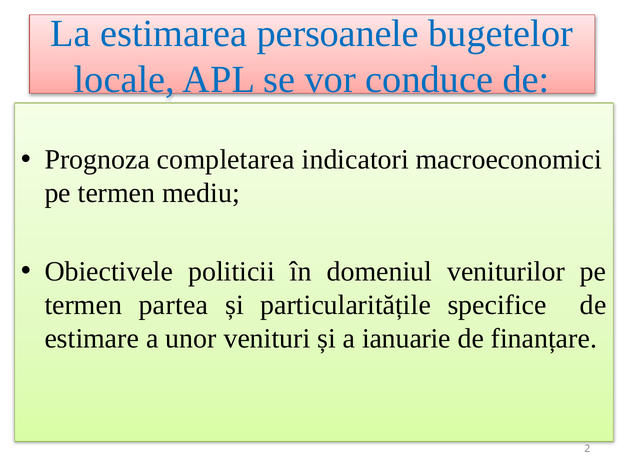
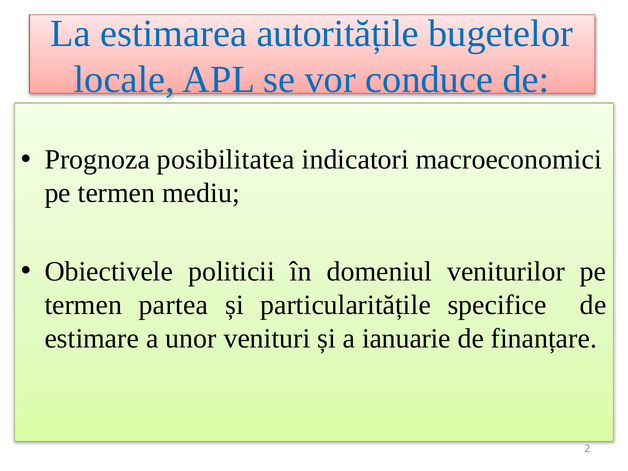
persoanele: persoanele -> autoritățile (338, 34)
completarea: completarea -> posibilitatea (226, 160)
